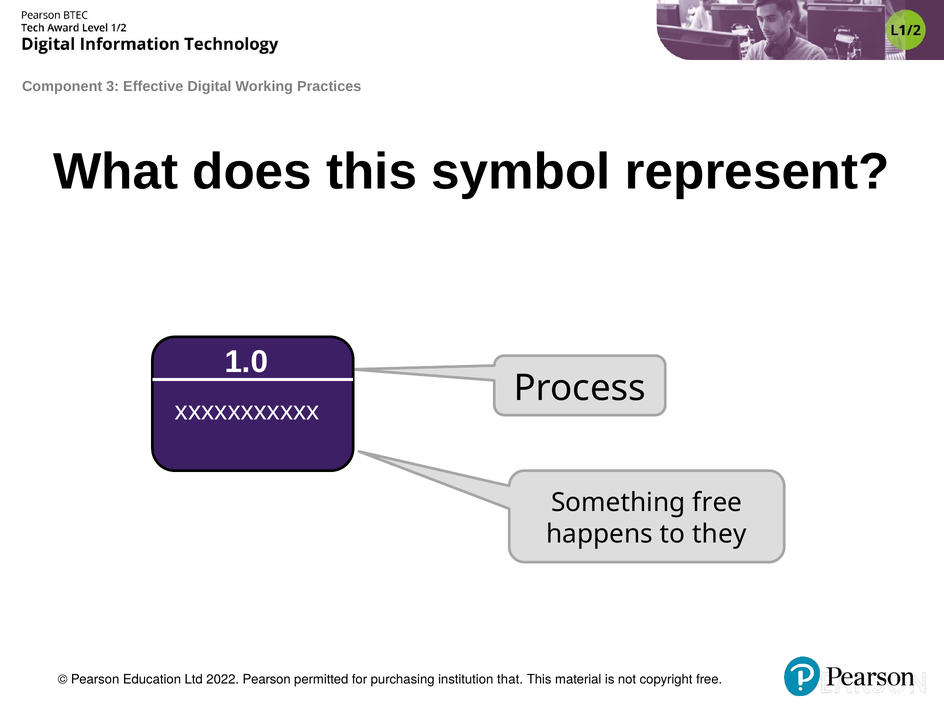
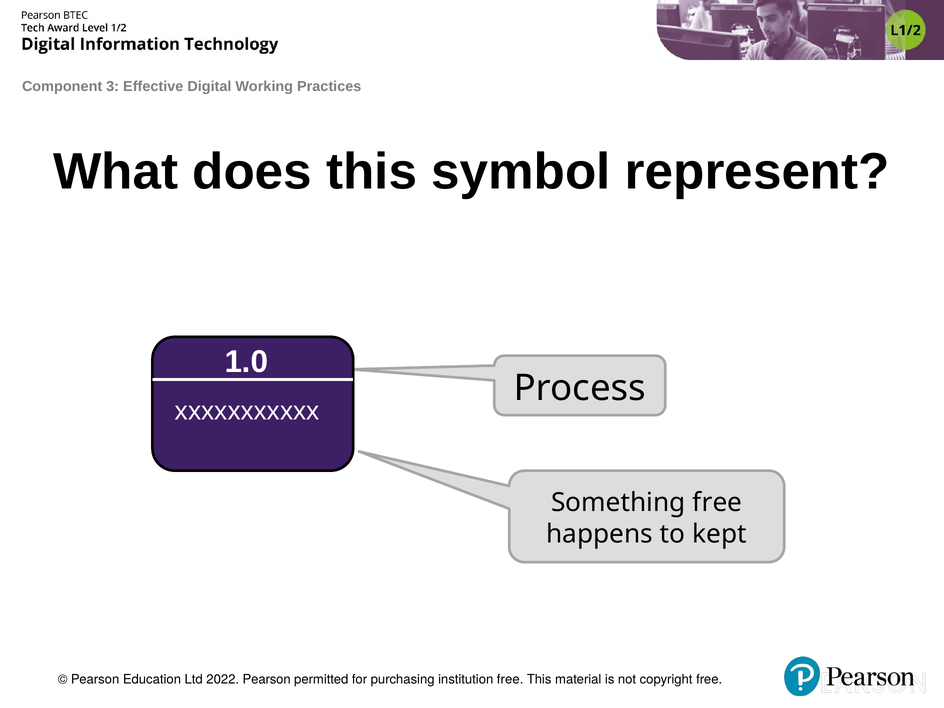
they: they -> kept (719, 534)
institution that: that -> free (510, 680)
